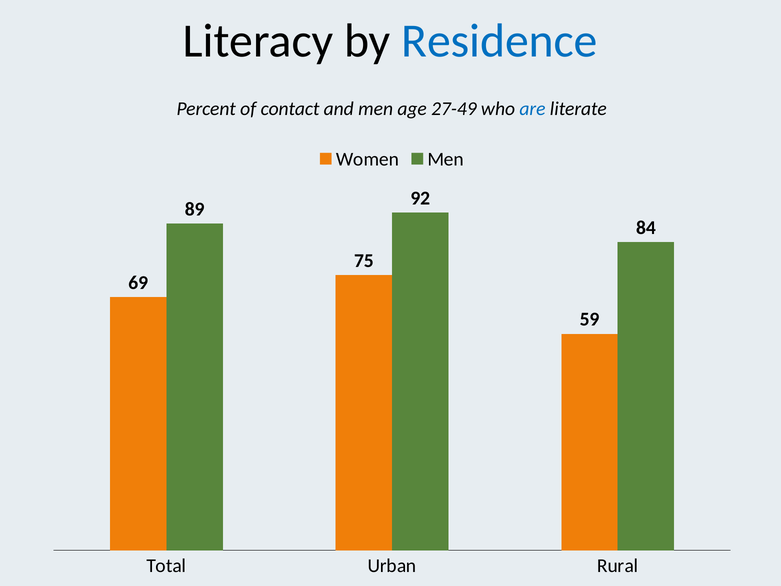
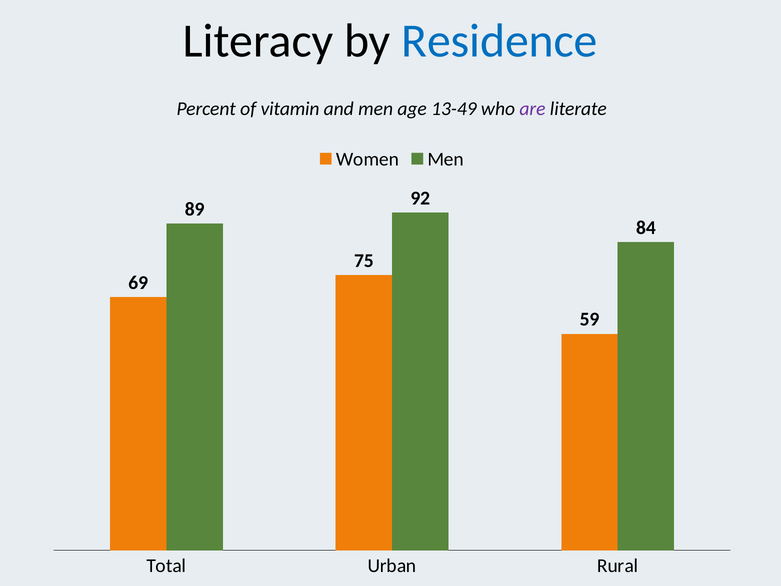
contact: contact -> vitamin (290, 109)
27-49: 27-49 -> 13-49 (454, 109)
are colour: blue -> purple (532, 109)
